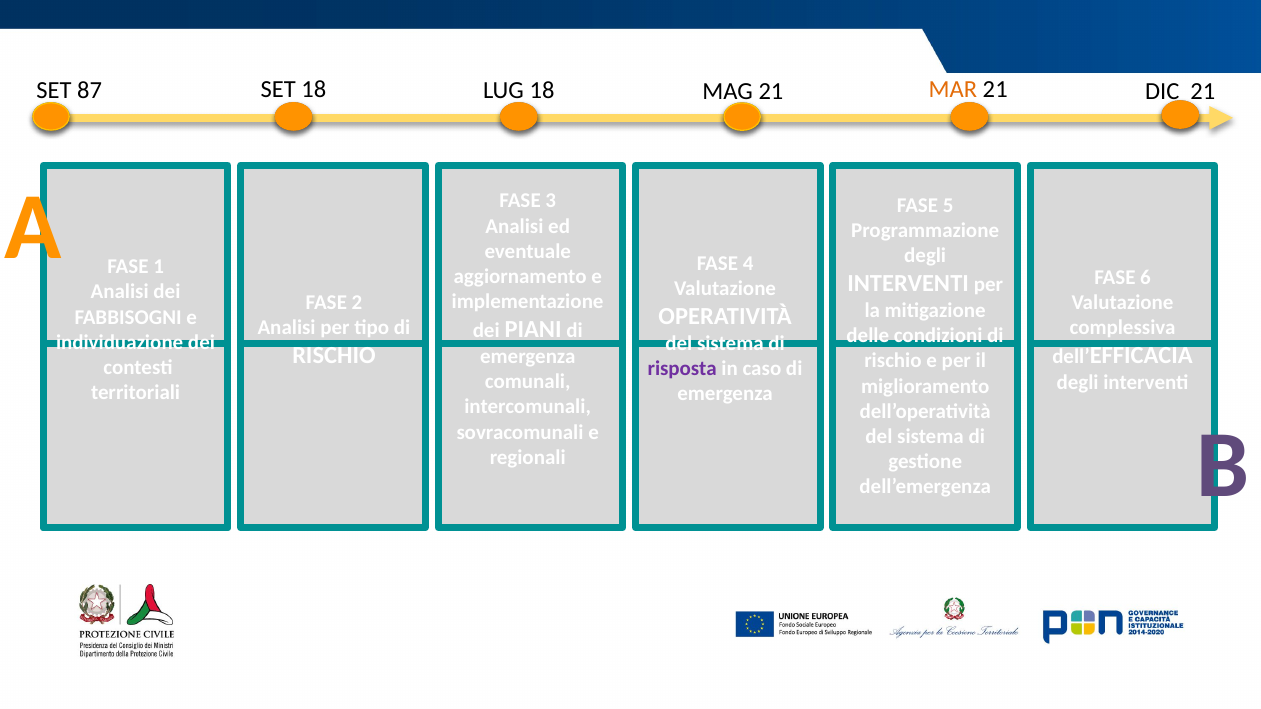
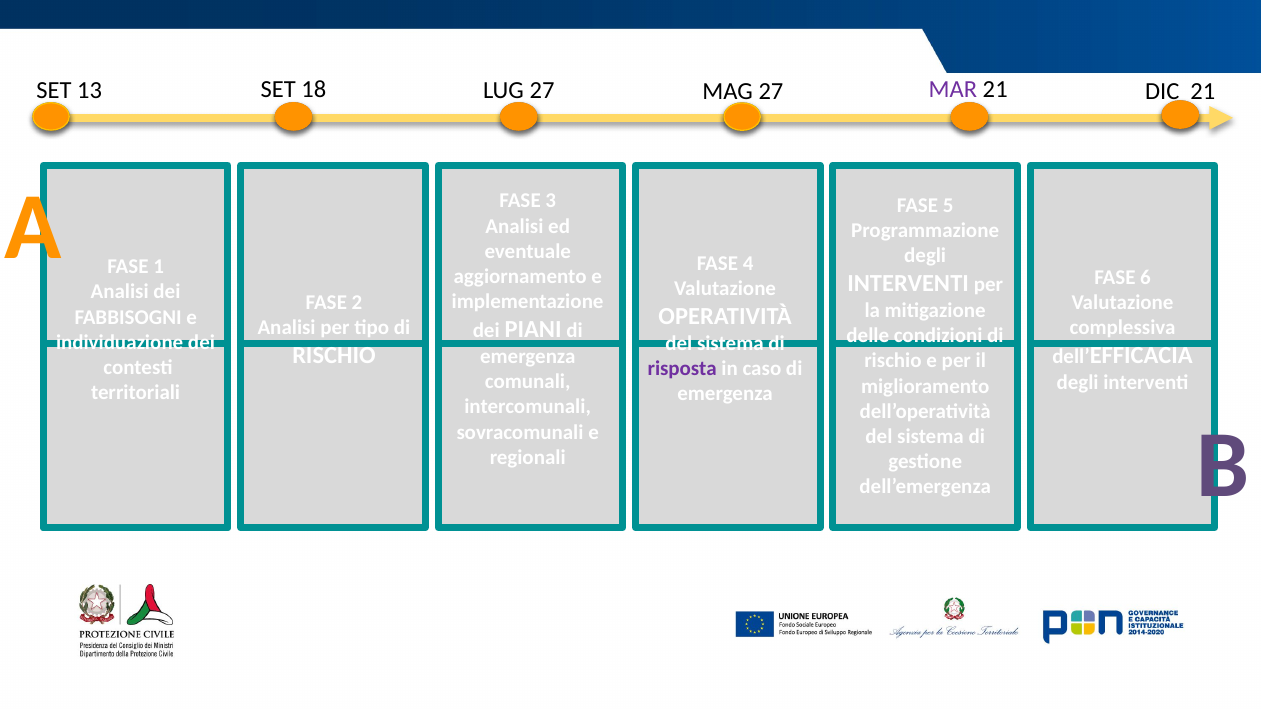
MAR colour: orange -> purple (953, 89)
87: 87 -> 13 (90, 91)
LUG 18: 18 -> 27 (542, 91)
MAG 21: 21 -> 27 (771, 91)
